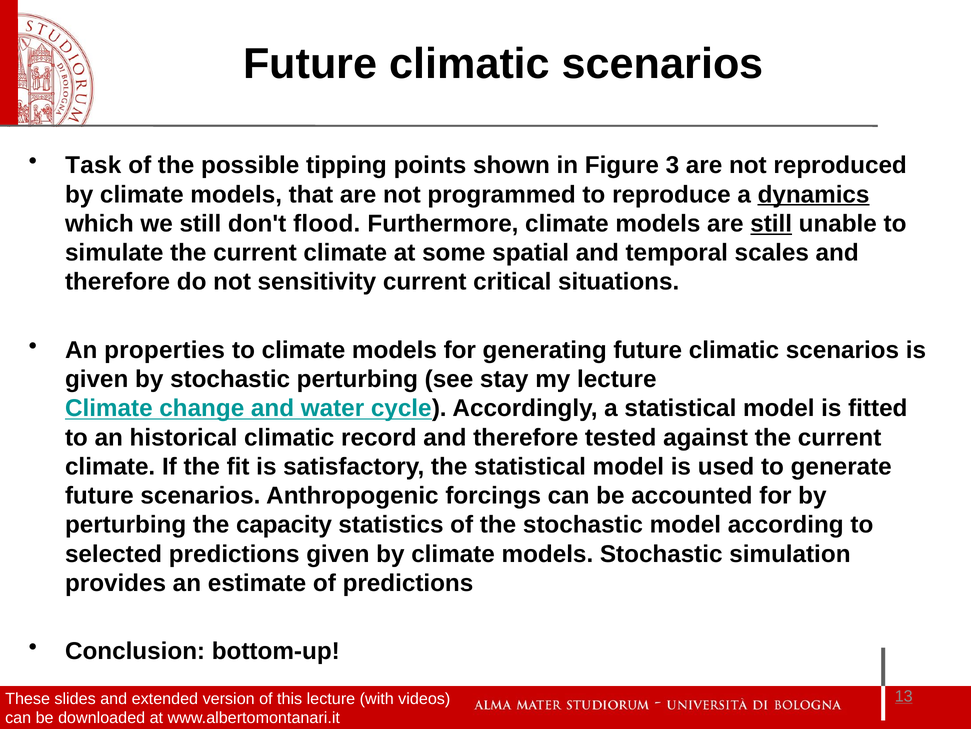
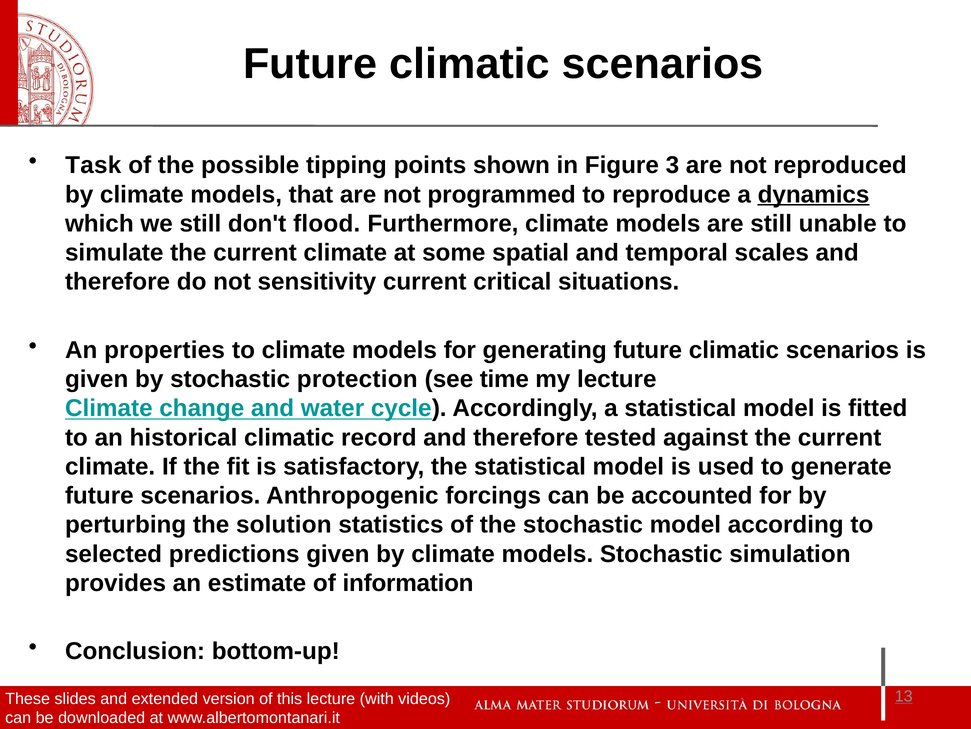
still underline: present -> none (771, 223)
stochastic perturbing: perturbing -> protection (357, 379)
stay: stay -> time (504, 379)
capacity: capacity -> solution (284, 524)
of predictions: predictions -> information (408, 583)
